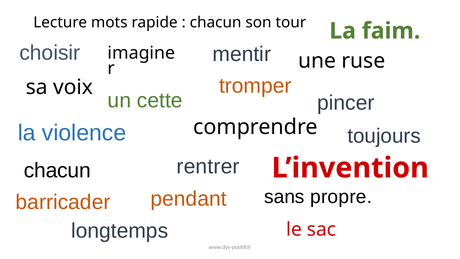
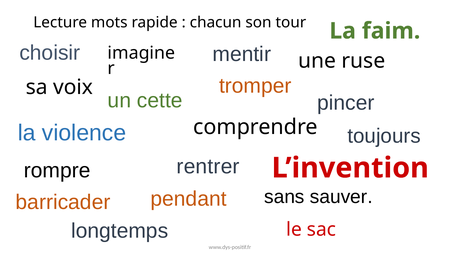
chacun: chacun -> rompre (57, 170)
propre: propre -> sauver (341, 197)
